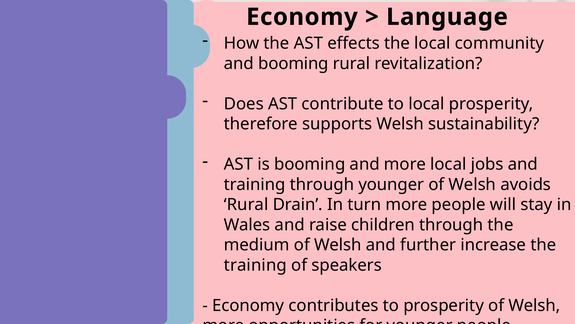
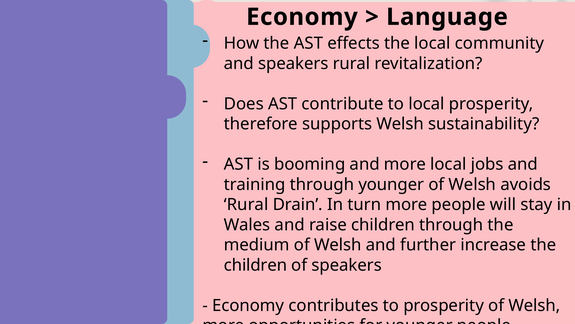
and booming: booming -> speakers (293, 63)
training: training -> children (255, 265)
